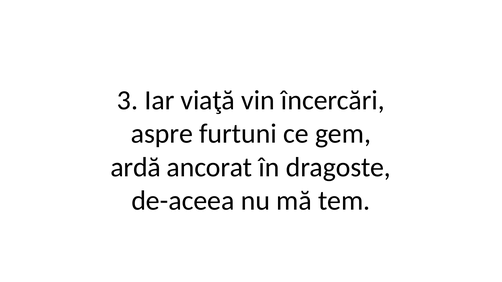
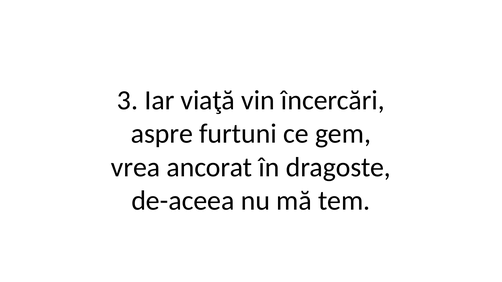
ardă: ardă -> vrea (136, 167)
